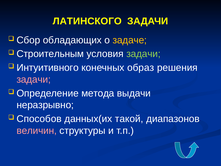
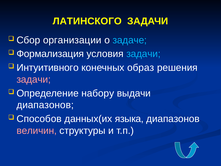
обладающих: обладающих -> организации (72, 40)
задаче colour: yellow -> light blue (130, 40)
Строительным: Строительным -> Формализация (50, 54)
задачи colour: light green -> light blue (143, 54)
метода: метода -> набору (98, 93)
неразрывно: неразрывно -> диапазонов (45, 105)
такой: такой -> языка (129, 119)
